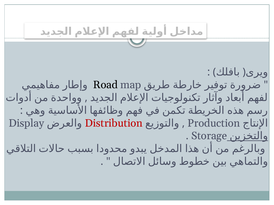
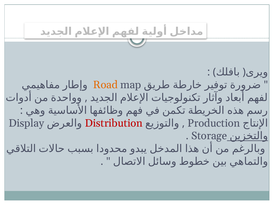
Road colour: black -> orange (105, 85)
